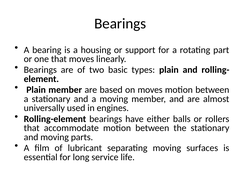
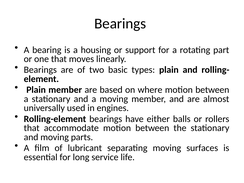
on moves: moves -> where (150, 90)
